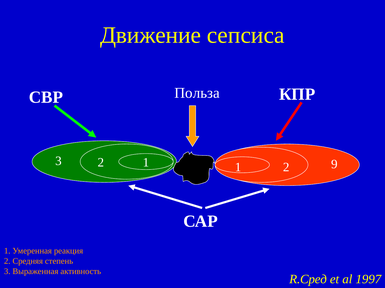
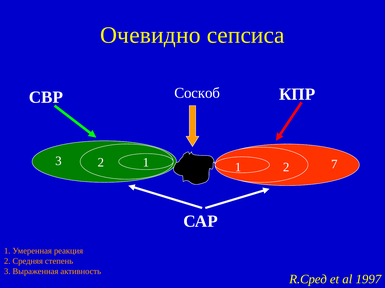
Движение: Движение -> Очевидно (150, 35)
Польза: Польза -> Соскоб (197, 93)
9: 9 -> 7 (334, 164)
